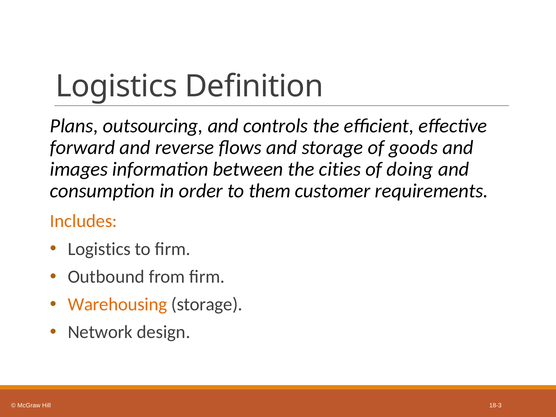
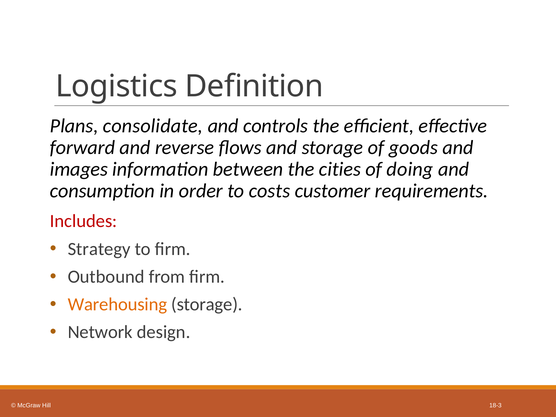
outsourcing: outsourcing -> consolidate (153, 126)
them: them -> costs (269, 191)
Includes colour: orange -> red (84, 221)
Logistics: Logistics -> Strategy (99, 249)
